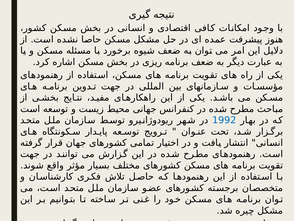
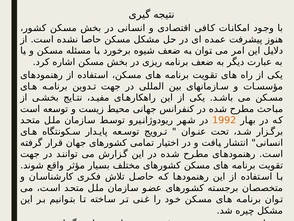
1992 colour: blue -> orange (224, 120)
